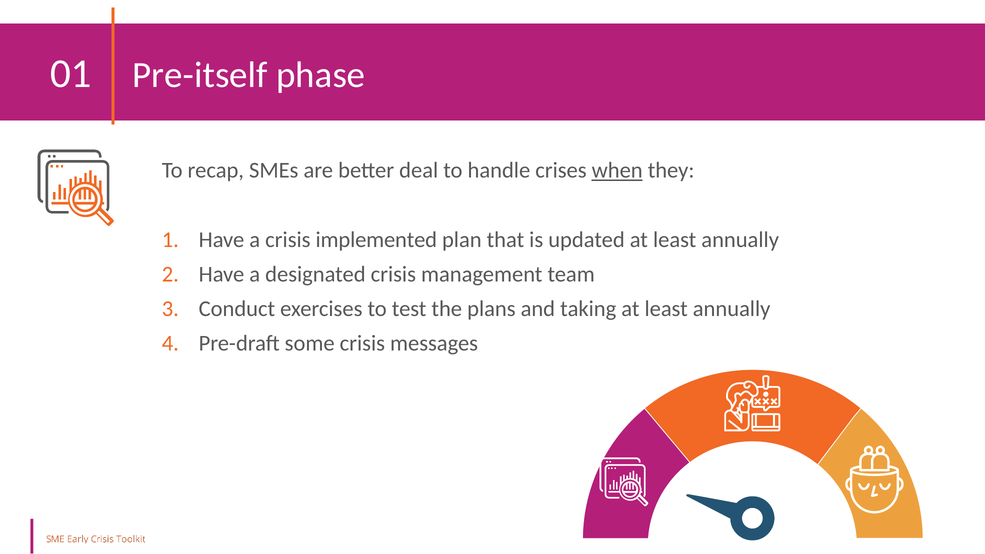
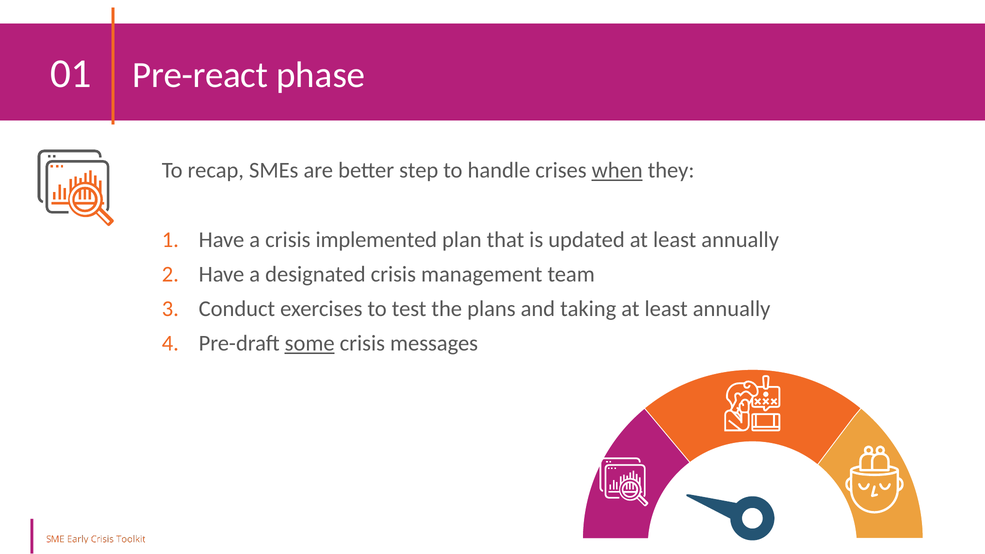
Pre-itself: Pre-itself -> Pre-react (200, 75)
deal: deal -> step (419, 171)
some underline: none -> present (310, 344)
